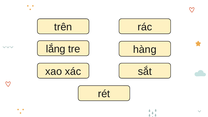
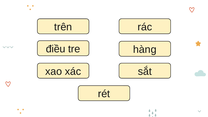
lắng: lắng -> điều (56, 49)
